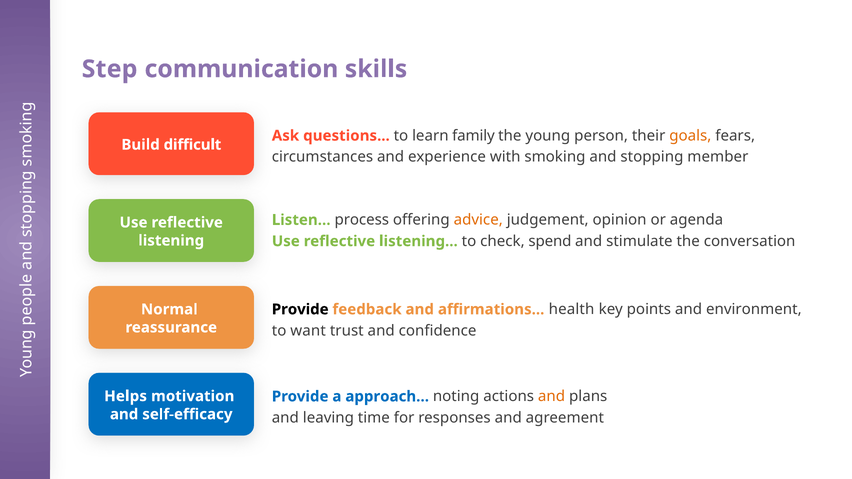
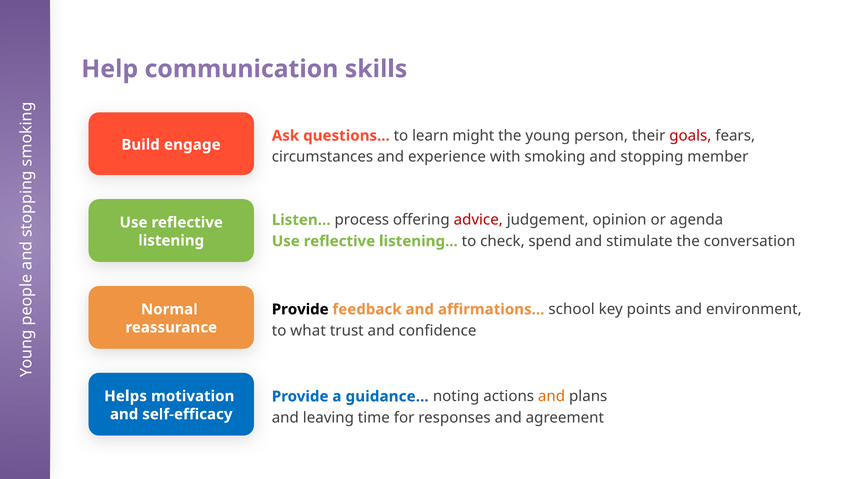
Step: Step -> Help (110, 69)
family: family -> might (473, 136)
goals colour: orange -> red (690, 136)
difficult: difficult -> engage (192, 145)
advice colour: orange -> red (478, 220)
health: health -> school (572, 310)
want: want -> what (308, 331)
approach…: approach… -> guidance… (387, 397)
